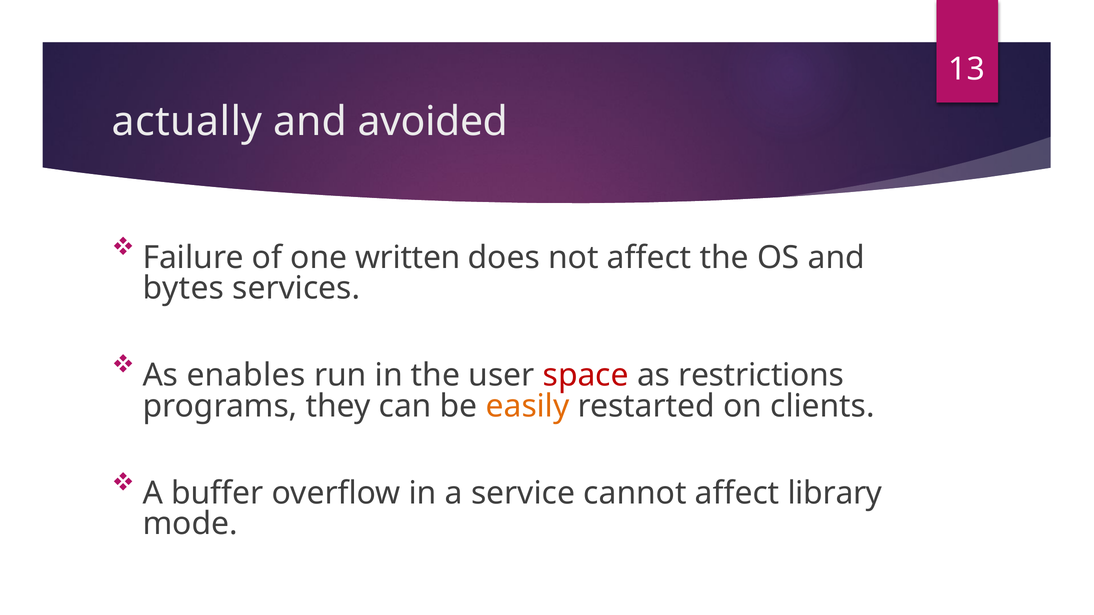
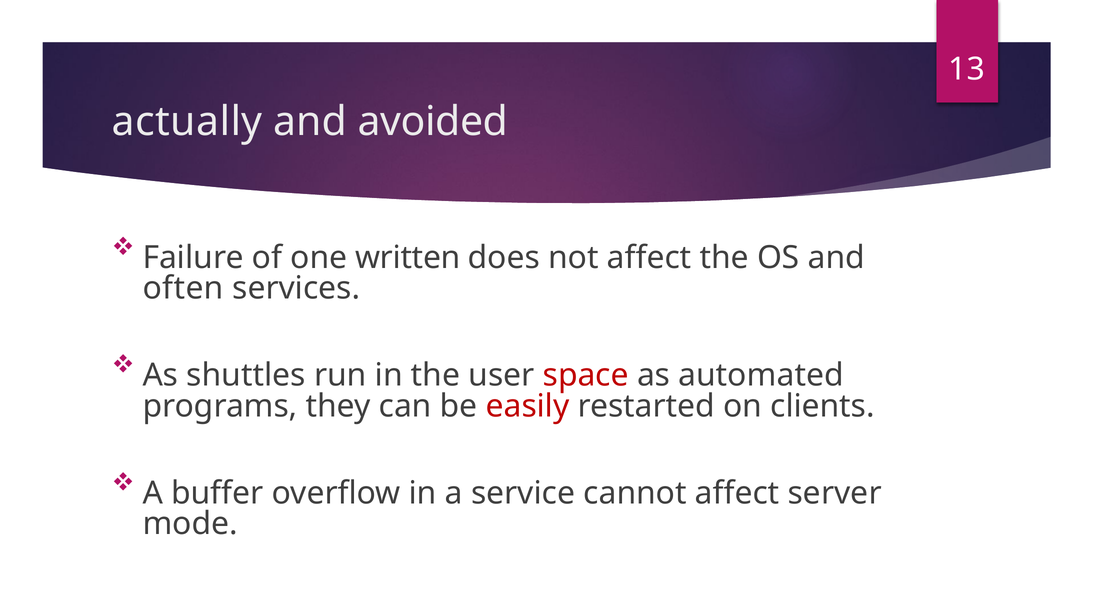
bytes: bytes -> often (183, 288)
enables: enables -> shuttles (246, 376)
restrictions: restrictions -> automated (761, 376)
easily colour: orange -> red (528, 406)
library: library -> server (835, 494)
